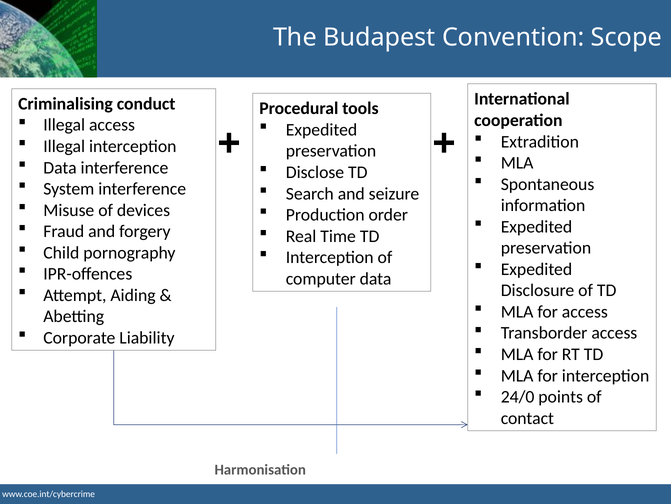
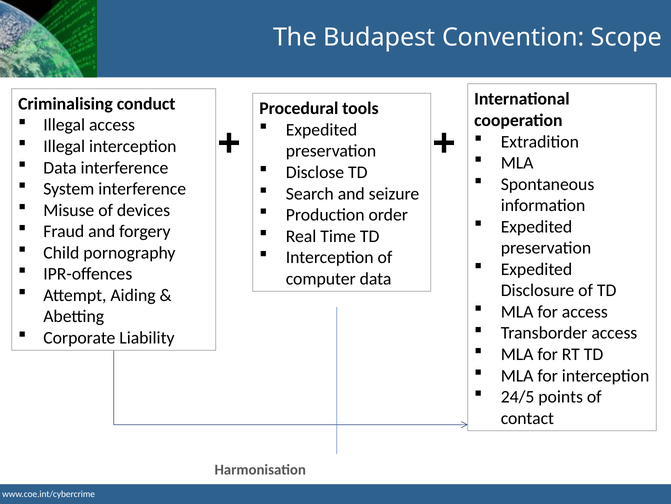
24/0: 24/0 -> 24/5 (518, 396)
